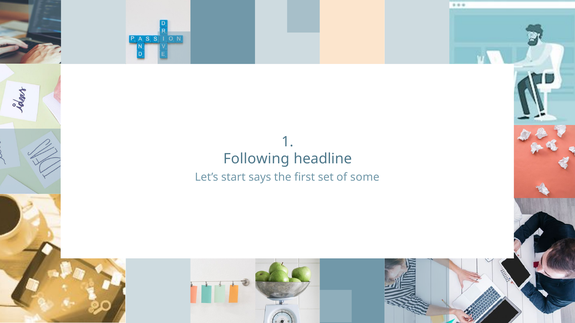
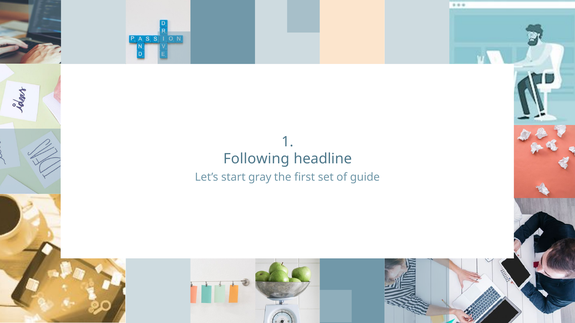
says: says -> gray (260, 177)
some: some -> guide (365, 177)
